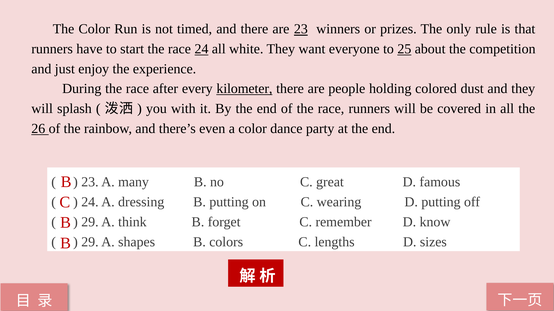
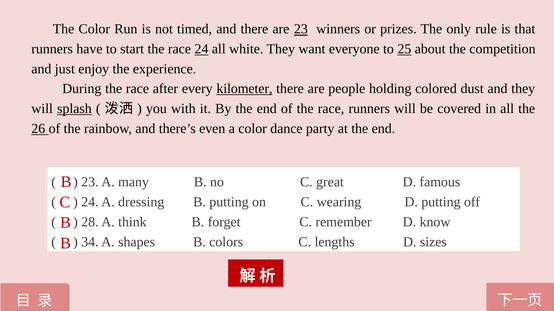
splash underline: none -> present (74, 109)
29: 29 -> 28 (90, 222)
29: 29 -> 34 (90, 242)
